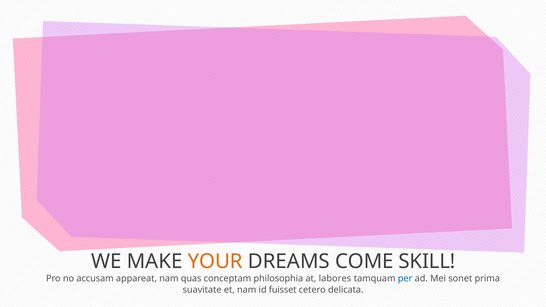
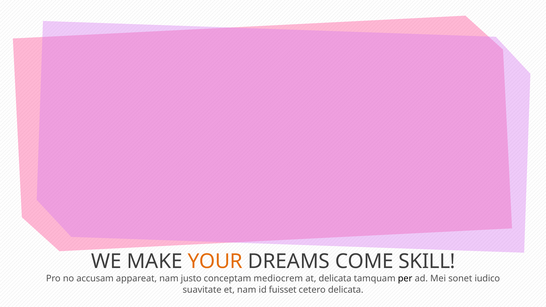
quas: quas -> justo (191, 279)
philosophia: philosophia -> mediocrem (278, 279)
at labores: labores -> delicata (335, 279)
per colour: blue -> black (405, 279)
prima: prima -> iudico (487, 279)
